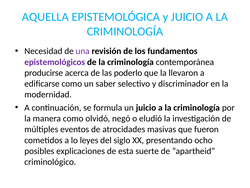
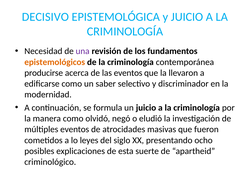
AQUELLA: AQUELLA -> DECISIVO (45, 17)
epistemológicos colour: purple -> orange (55, 62)
las poderlo: poderlo -> eventos (128, 73)
